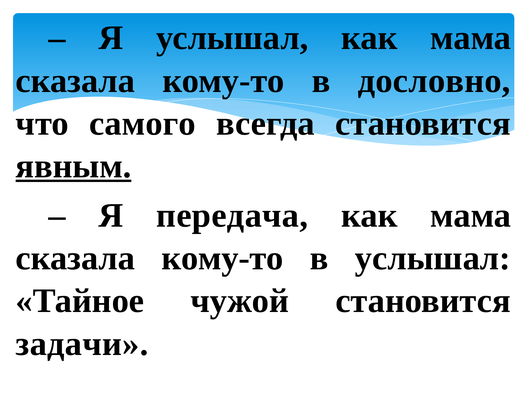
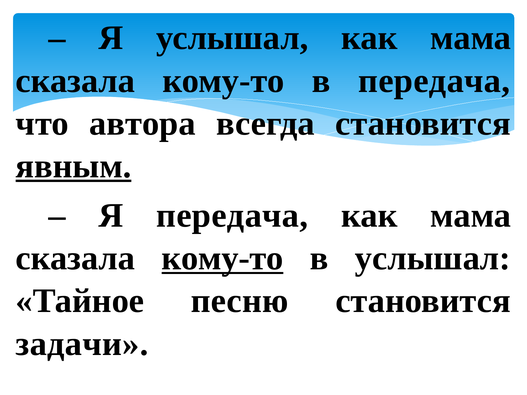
в дословно: дословно -> передача (434, 81)
самого: самого -> автора (142, 123)
кому-то underline: none -> present (223, 258)
чужой: чужой -> песню (240, 301)
